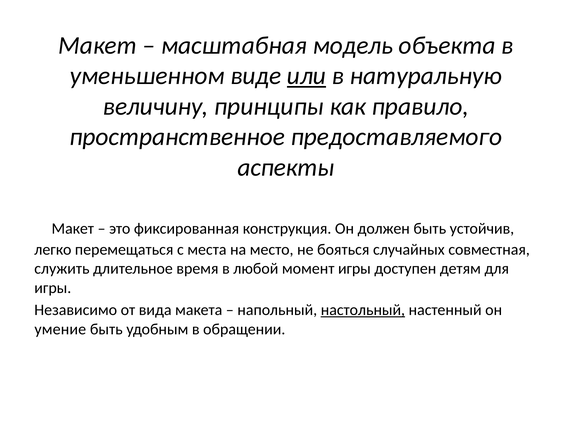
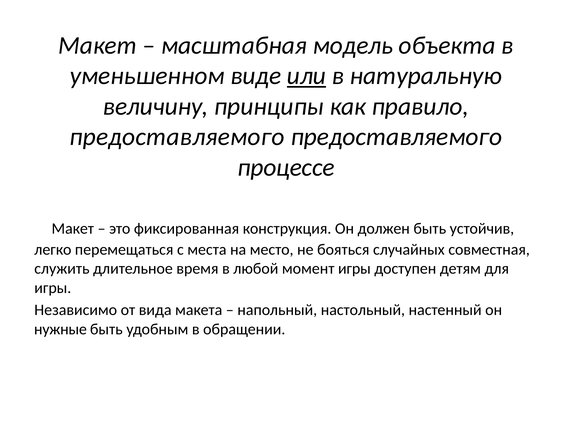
пространственное: пространственное -> предоставляемого (177, 137)
аспекты: аспекты -> процессе (286, 167)
настольный underline: present -> none (363, 310)
умение: умение -> нужные (60, 329)
